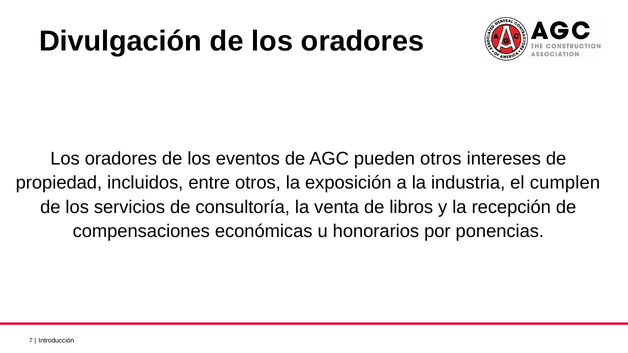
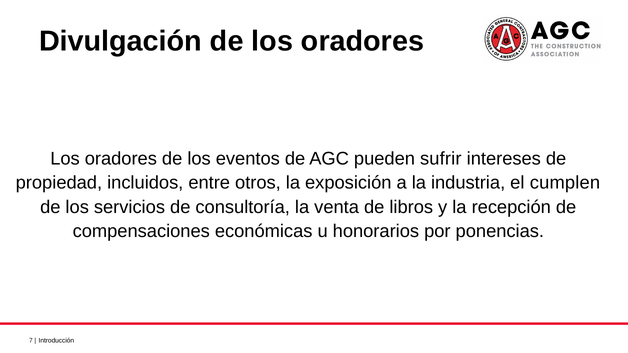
pueden otros: otros -> sufrir (441, 159)
